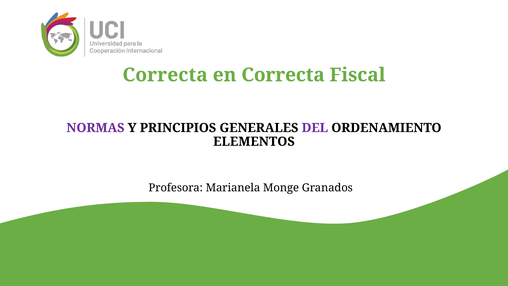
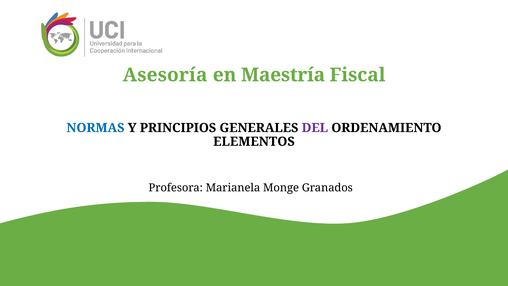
Correcta: Correcta -> Asesoría (165, 75)
en Correcta: Correcta -> Maestría (283, 75)
NORMAS colour: purple -> blue (95, 128)
